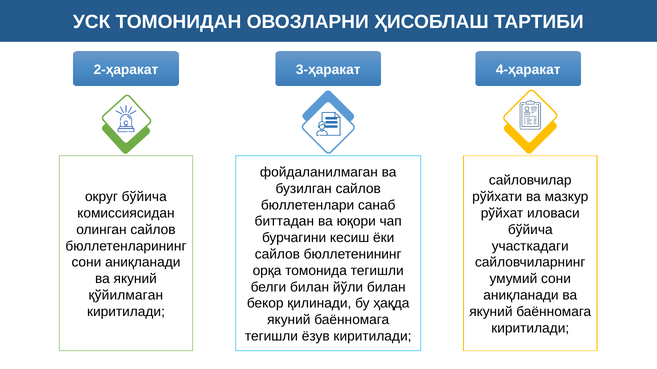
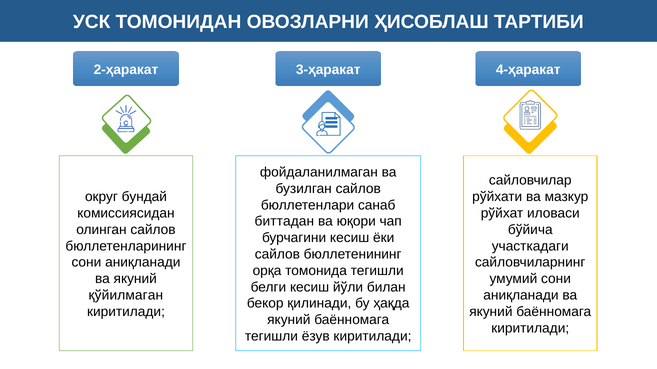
округ бўйича: бўйича -> бундай (144, 197)
белги билан: билан -> кесиш (310, 287)
